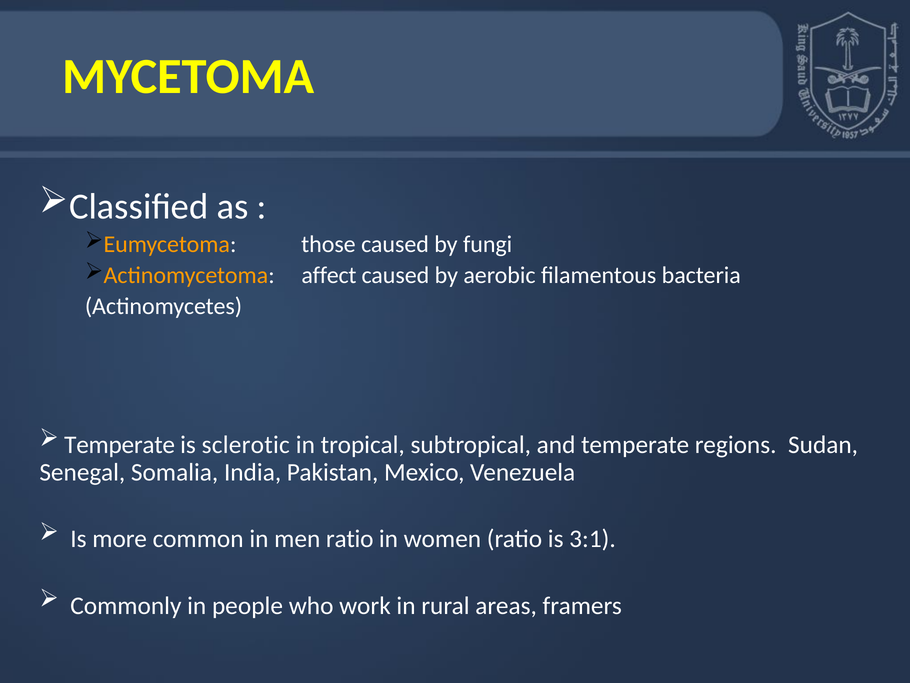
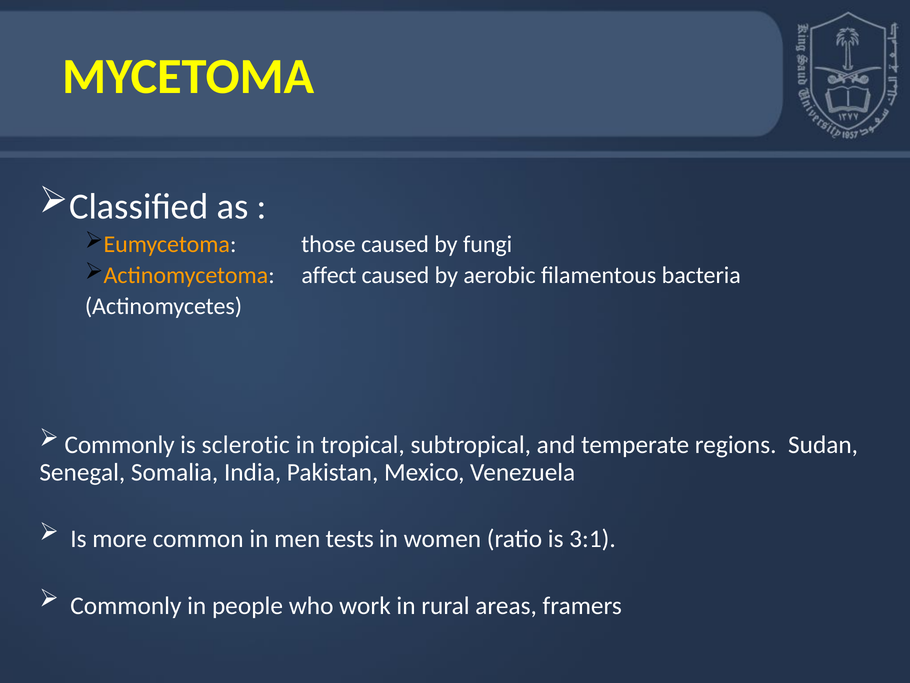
Temperate: Temperate -> Commonly (120, 445)
men ratio: ratio -> tests (350, 539)
